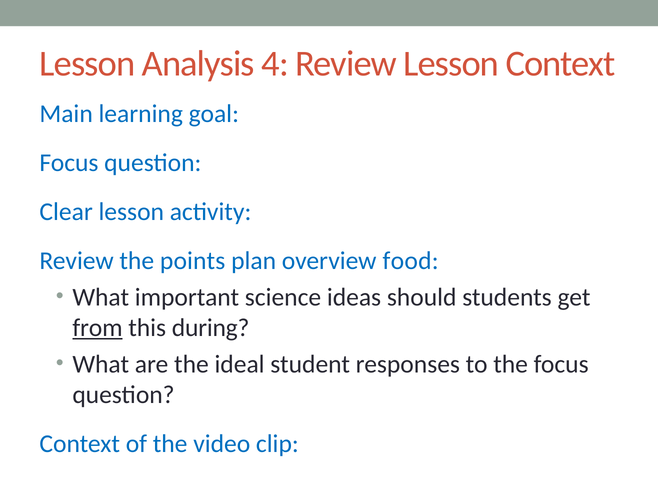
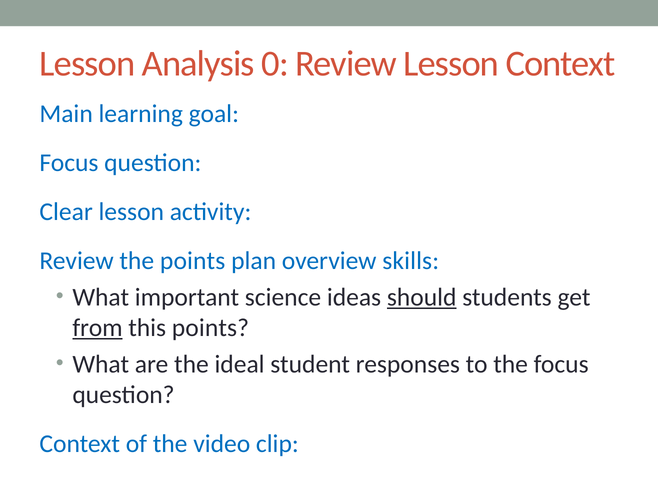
4: 4 -> 0 (275, 63)
food: food -> skills (411, 261)
should underline: none -> present (422, 297)
this during: during -> points (210, 328)
